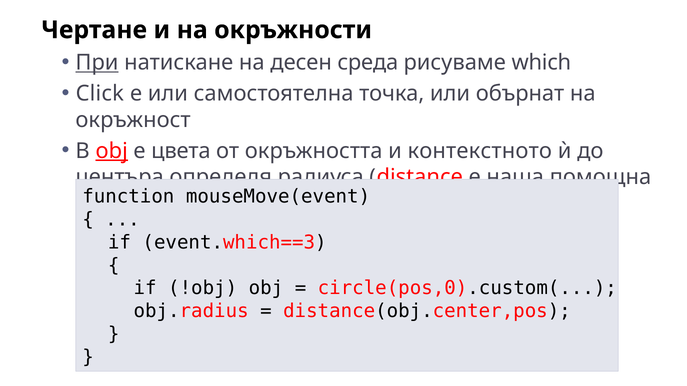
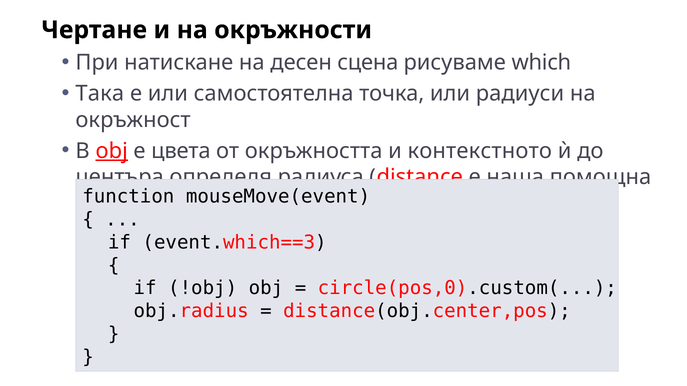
При underline: present -> none (97, 63)
среда: среда -> сцена (368, 63)
Click: Click -> Така (100, 94)
обърнат: обърнат -> радиуси (520, 94)
